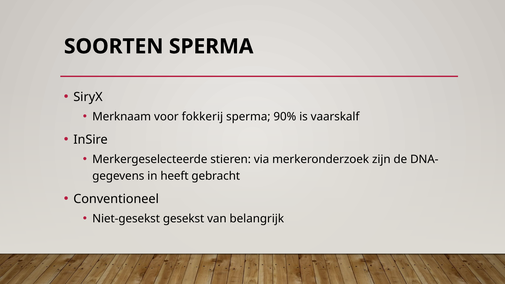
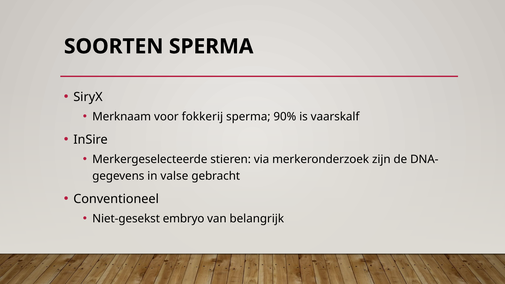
heeft: heeft -> valse (174, 176)
gesekst: gesekst -> embryo (184, 219)
